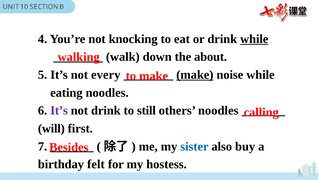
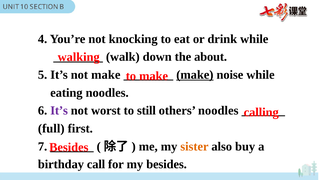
while underline: present -> none (254, 39)
not every: every -> make (106, 75)
not drink: drink -> worst (106, 110)
will: will -> full (51, 128)
sister colour: blue -> orange (194, 146)
felt: felt -> call (96, 164)
my hostess: hostess -> besides (167, 164)
